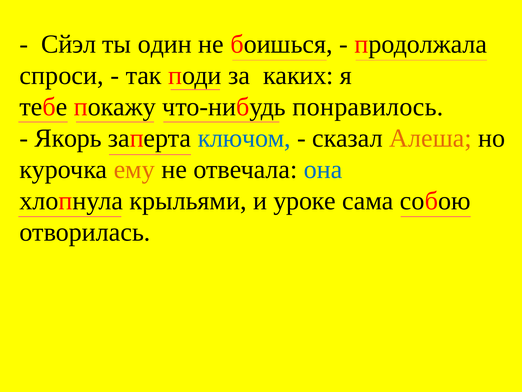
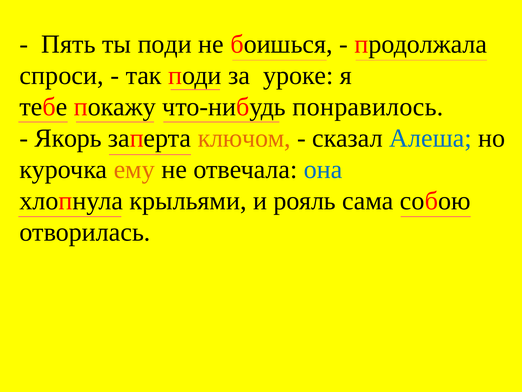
Сйэл: Сйэл -> Пять (68, 44)
ты один: один -> поди (165, 44)
каких: каких -> уроке (298, 75)
ключом colour: blue -> orange (244, 138)
Алеша colour: orange -> blue (430, 138)
уроке: уроке -> рояль (305, 201)
